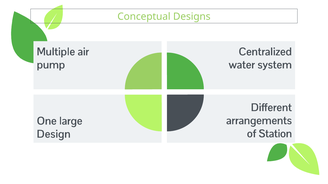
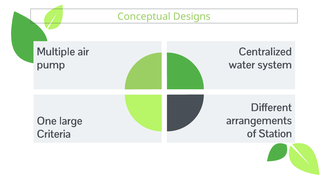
Design: Design -> Criteria (54, 134)
